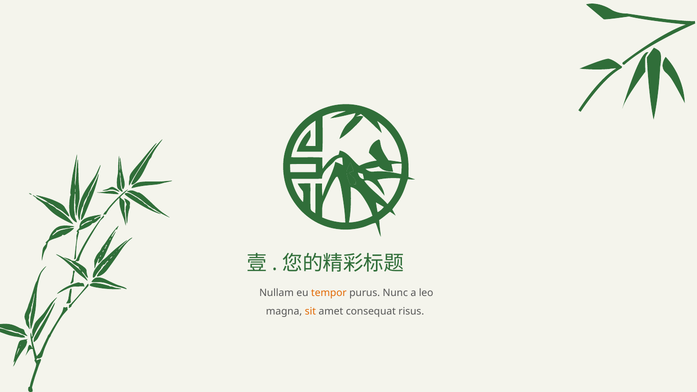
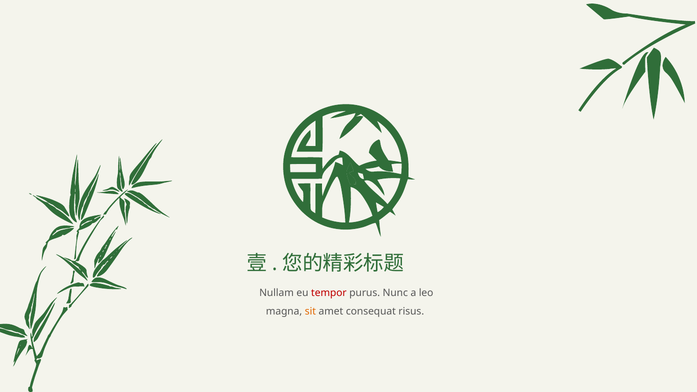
tempor colour: orange -> red (329, 293)
